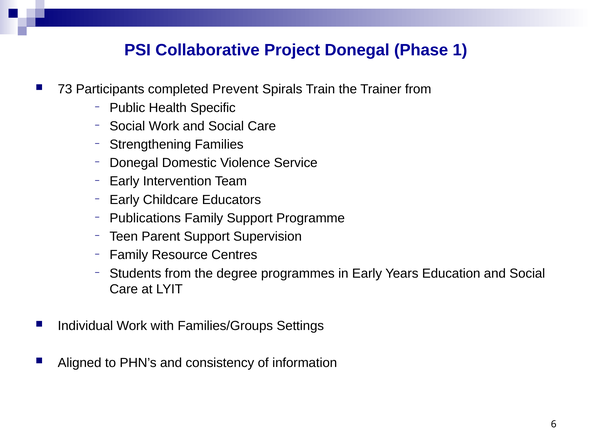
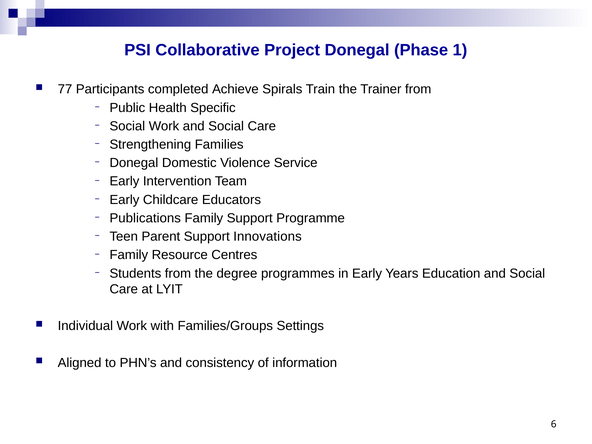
73: 73 -> 77 (65, 89)
Prevent: Prevent -> Achieve (235, 89)
Supervision: Supervision -> Innovations (267, 237)
